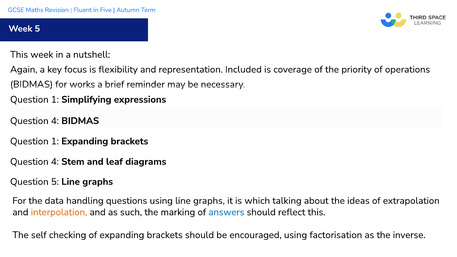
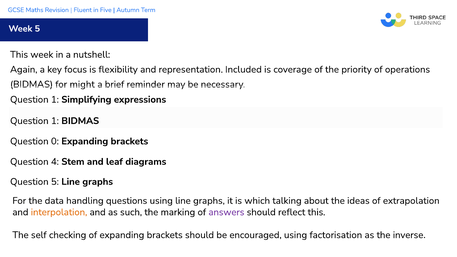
works: works -> might (82, 84)
4: 4 -> 1 (55, 121)
1: 1 -> 0 (55, 141)
answers colour: blue -> purple (226, 212)
